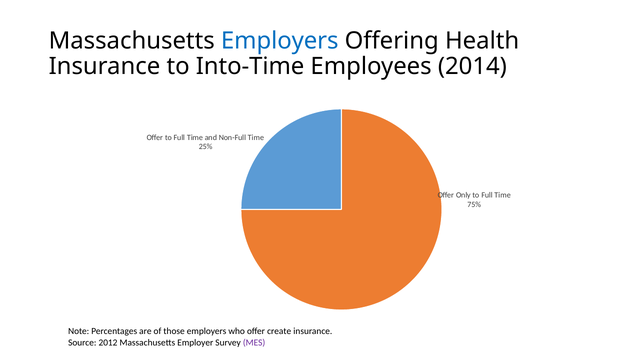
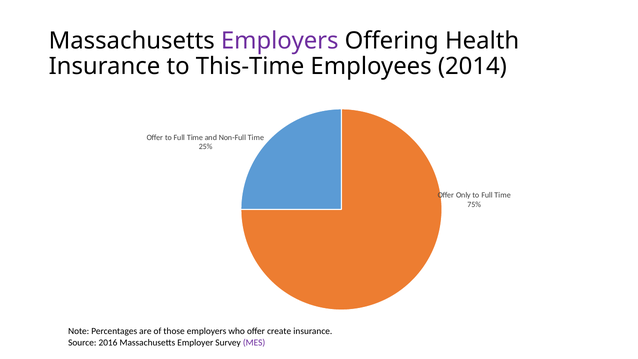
Employers colour: blue -> purple (280, 41)
Into-Time: Into-Time -> This-Time (250, 67)
2012: 2012 -> 2016 (108, 342)
